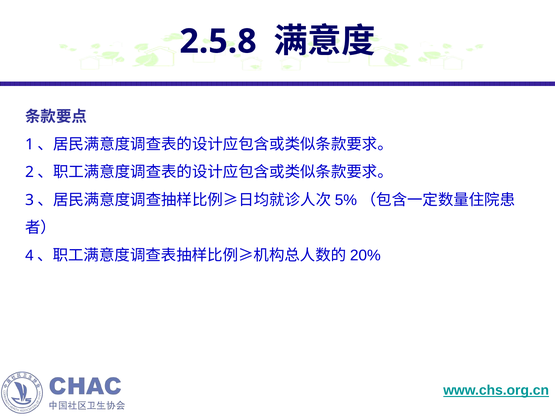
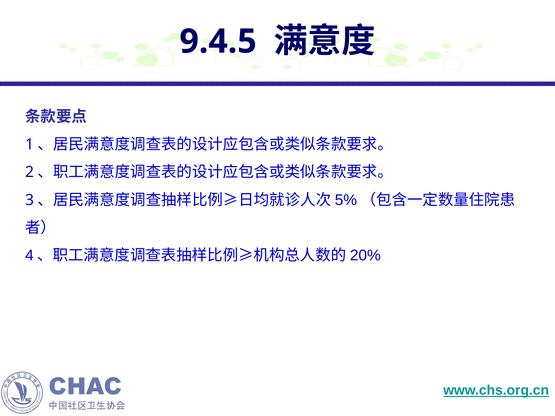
2.5.8: 2.5.8 -> 9.4.5 (218, 41)
